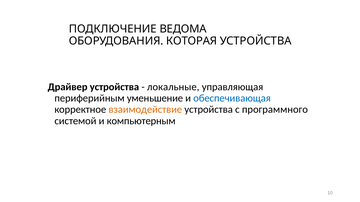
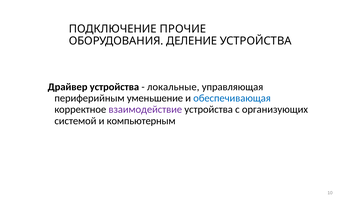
ВЕДОМА: ВЕДОМА -> ПРОЧИЕ (183, 29)
КОТОРАЯ: КОТОРАЯ -> ДЕЛЕНИЕ (192, 41)
взаимодействие colour: orange -> purple (145, 110)
программного: программного -> организующих (275, 110)
